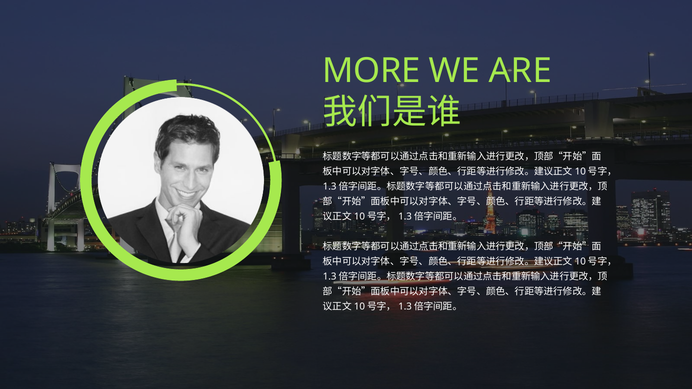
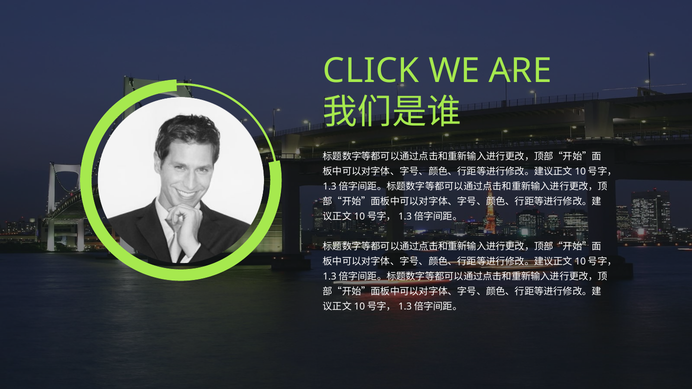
MORE: MORE -> CLICK (371, 71)
